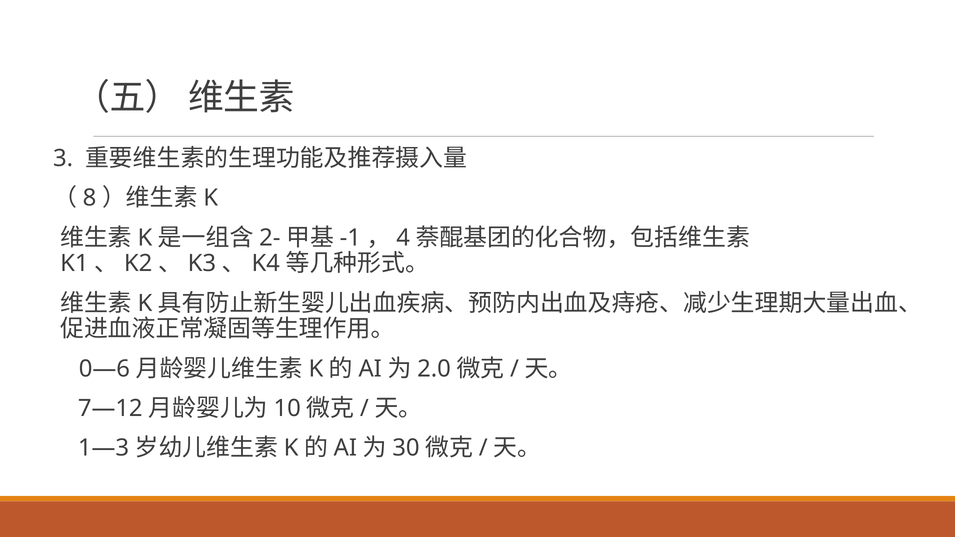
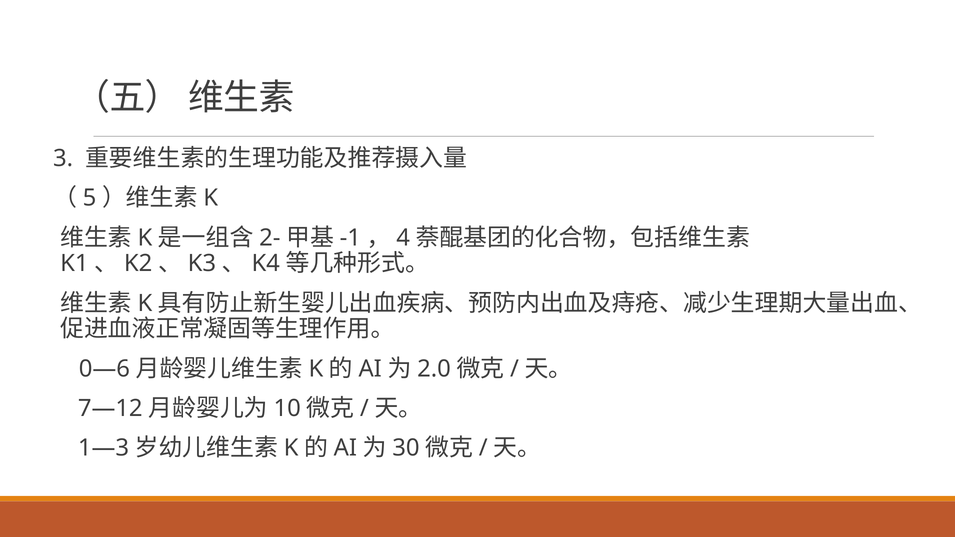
8: 8 -> 5 (90, 198)
